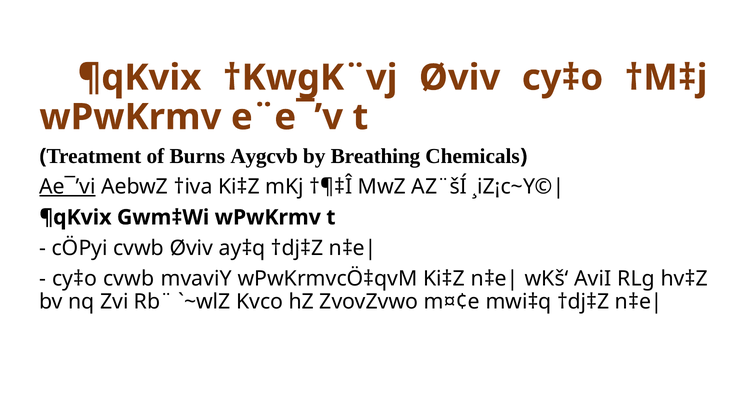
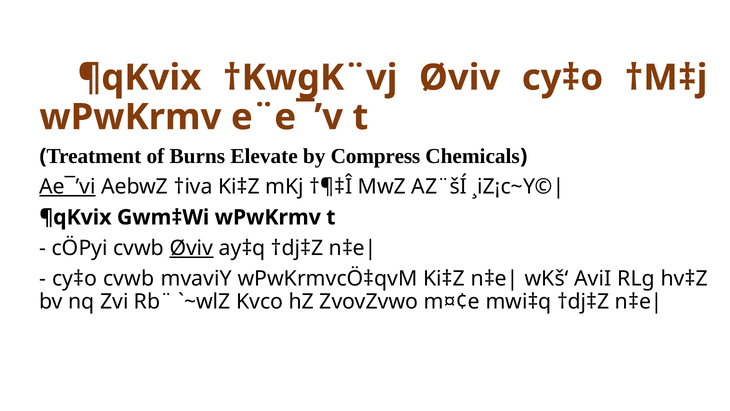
Aygcvb: Aygcvb -> Elevate (264, 156)
Breathing: Breathing -> Compress (375, 156)
Øviv underline: none -> present (191, 248)
